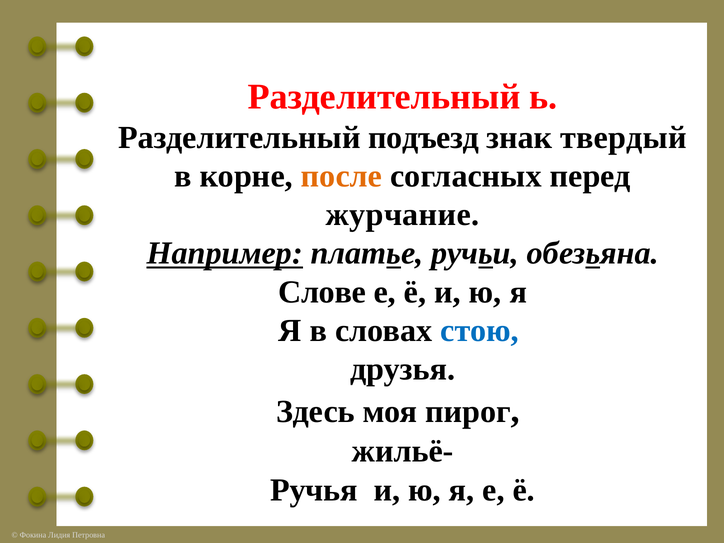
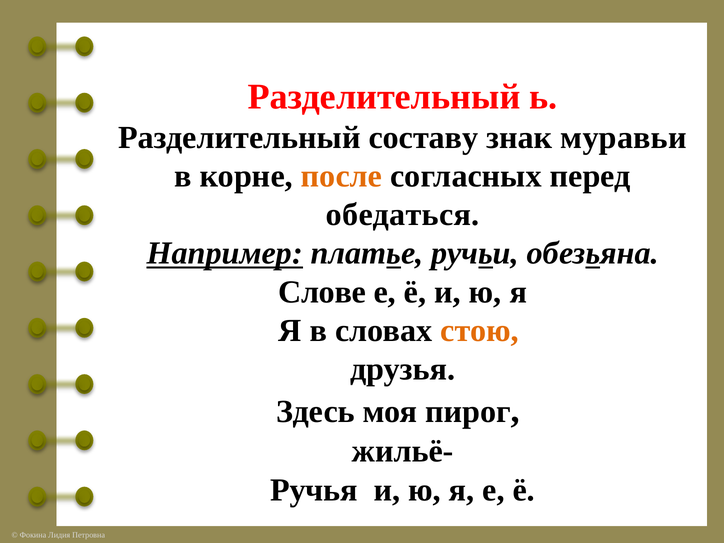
подъезд: подъезд -> составу (424, 137)
твердый: твердый -> муравьи (624, 137)
журчание: журчание -> обедаться (403, 215)
стою colour: blue -> orange (480, 331)
